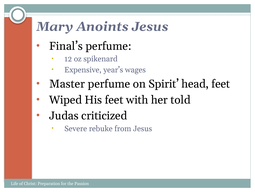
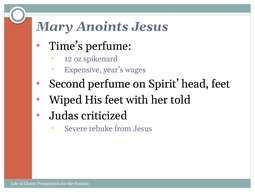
Final’s: Final’s -> Time’s (66, 46)
Master: Master -> Second (67, 84)
